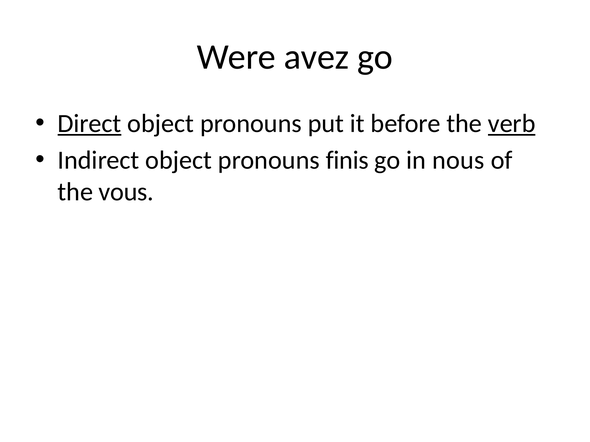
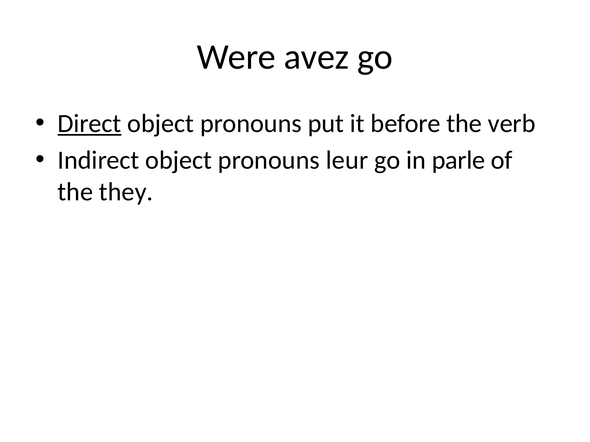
verb underline: present -> none (512, 124)
finis: finis -> leur (347, 160)
nous: nous -> parle (459, 160)
vous: vous -> they (126, 192)
